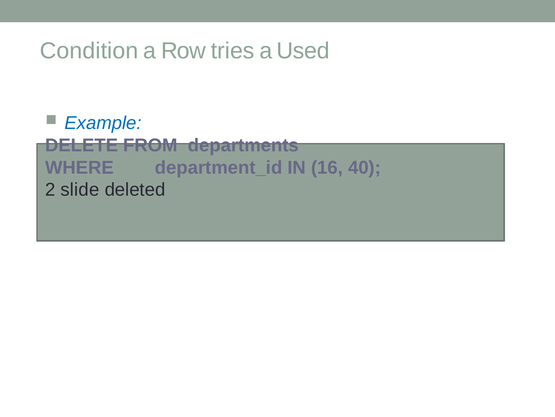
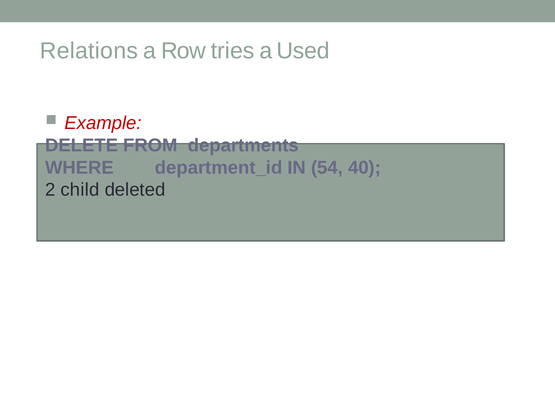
Condition: Condition -> Relations (89, 51)
Example colour: blue -> red (103, 123)
16: 16 -> 54 (327, 167)
slide: slide -> child (80, 189)
